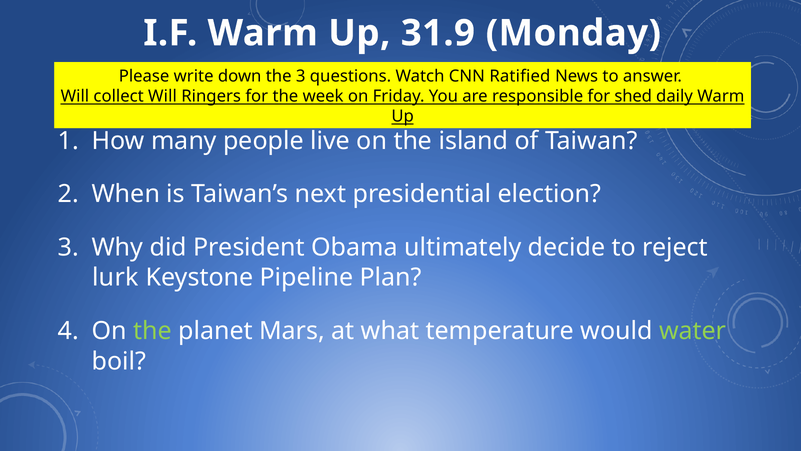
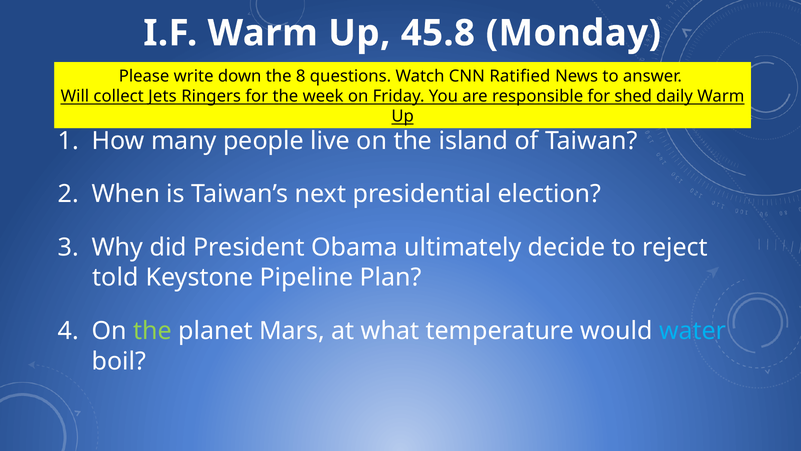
31.9: 31.9 -> 45.8 (438, 33)
the 3: 3 -> 8 (301, 76)
collect Will: Will -> Jets (162, 96)
lurk: lurk -> told (115, 277)
water colour: light green -> light blue (693, 331)
